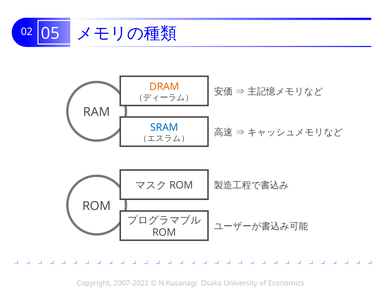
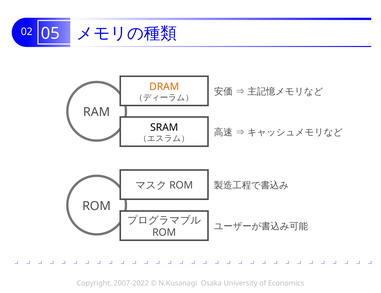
SRAM colour: blue -> black (164, 128)
